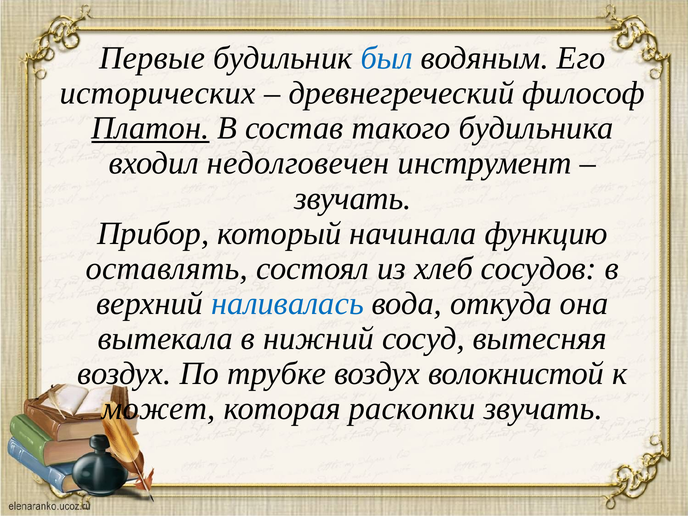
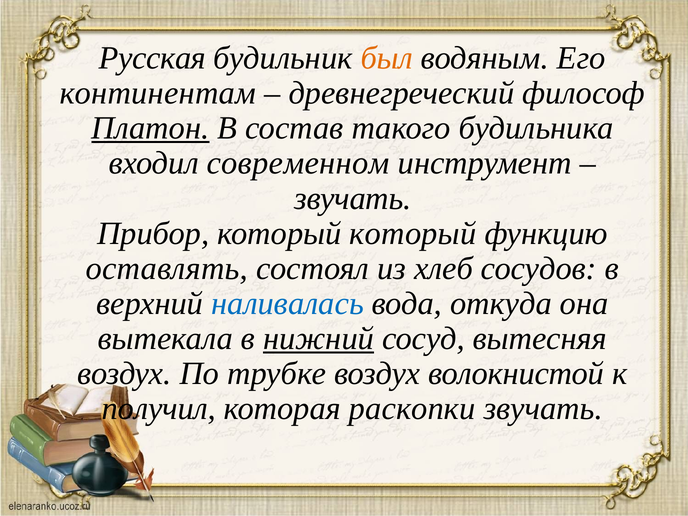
Первые: Первые -> Русская (152, 58)
был colour: blue -> orange (387, 58)
исторических: исторических -> континентам (158, 93)
недолговечен: недолговечен -> современном (298, 163)
который начинала: начинала -> который (413, 233)
нижний underline: none -> present (319, 339)
может: может -> получил (159, 409)
